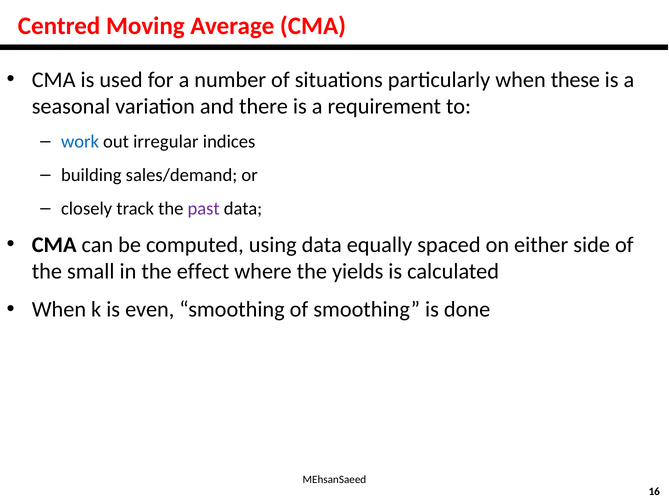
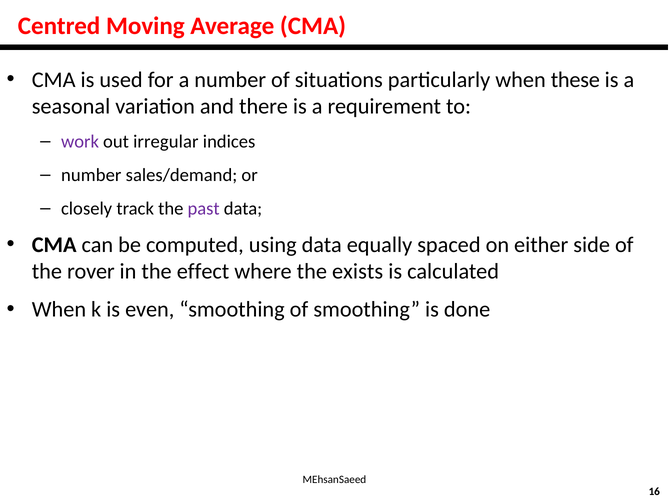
work colour: blue -> purple (80, 142)
building: building -> number (91, 175)
small: small -> rover (91, 271)
yields: yields -> exists (358, 271)
